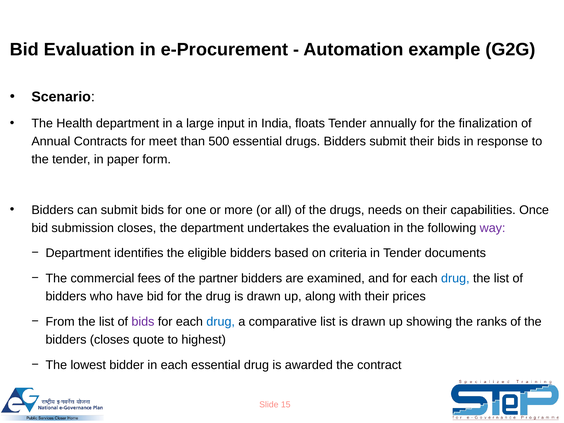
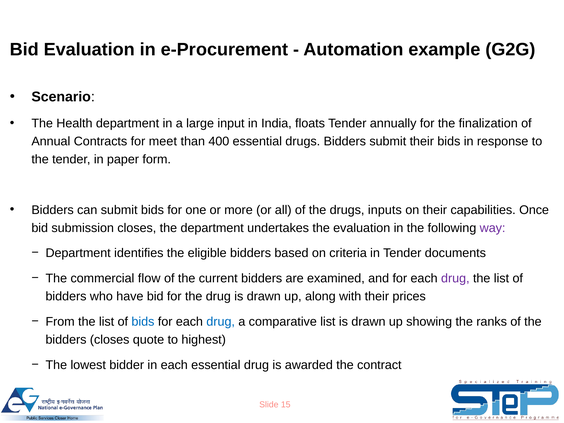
500: 500 -> 400 (219, 141)
needs: needs -> inputs (385, 210)
fees: fees -> flow (149, 278)
partner: partner -> current (218, 278)
drug colour: blue -> purple (455, 278)
bids colour: purple -> blue (143, 322)
